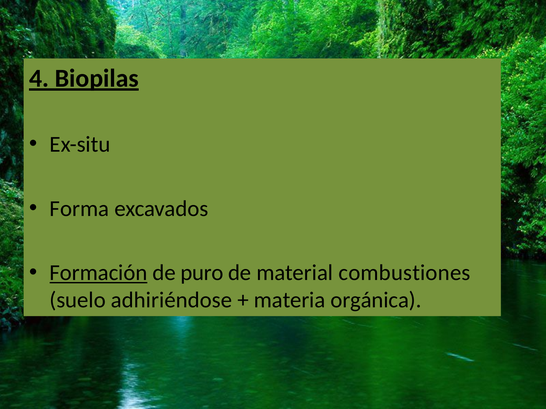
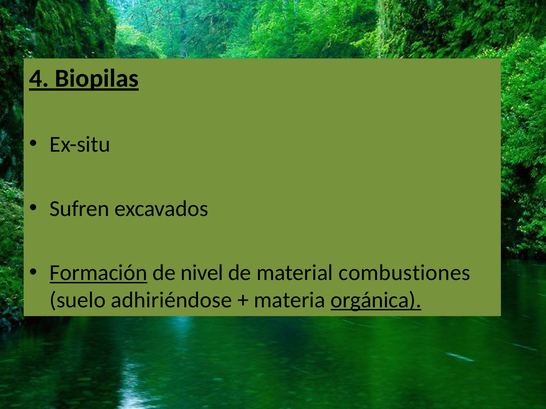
Forma: Forma -> Sufren (79, 209)
puro: puro -> nivel (202, 273)
orgánica underline: none -> present (376, 300)
